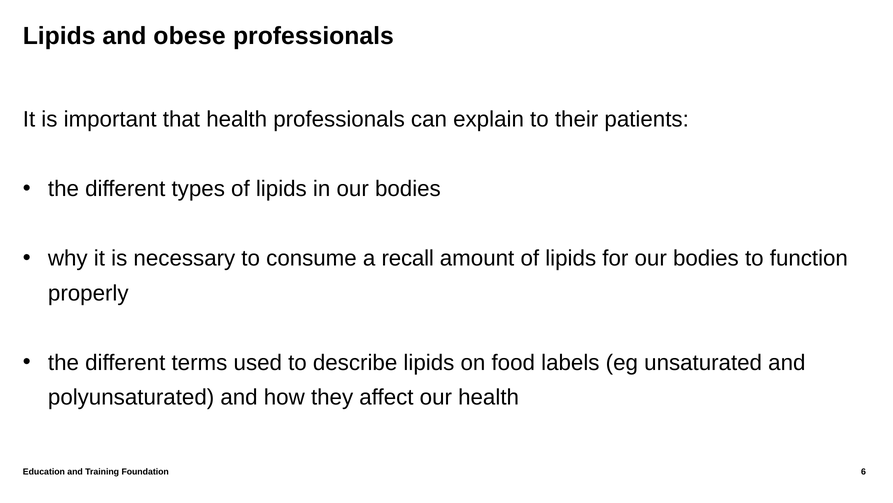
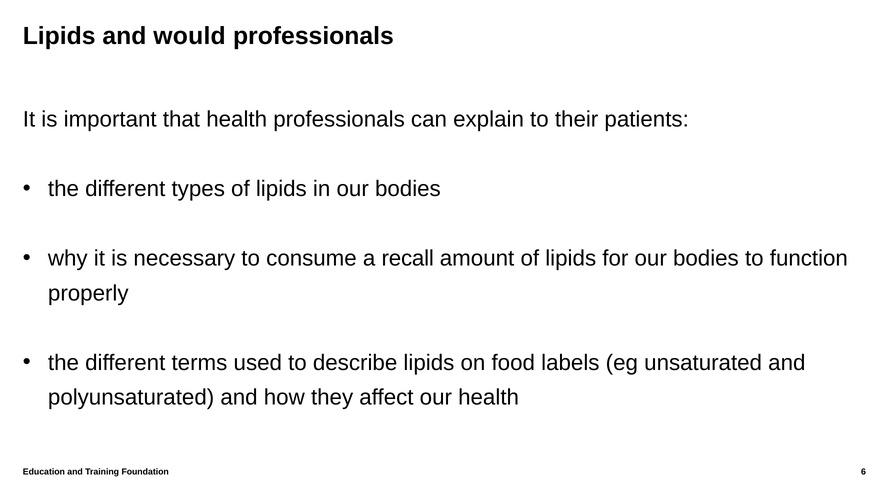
obese: obese -> would (190, 36)
